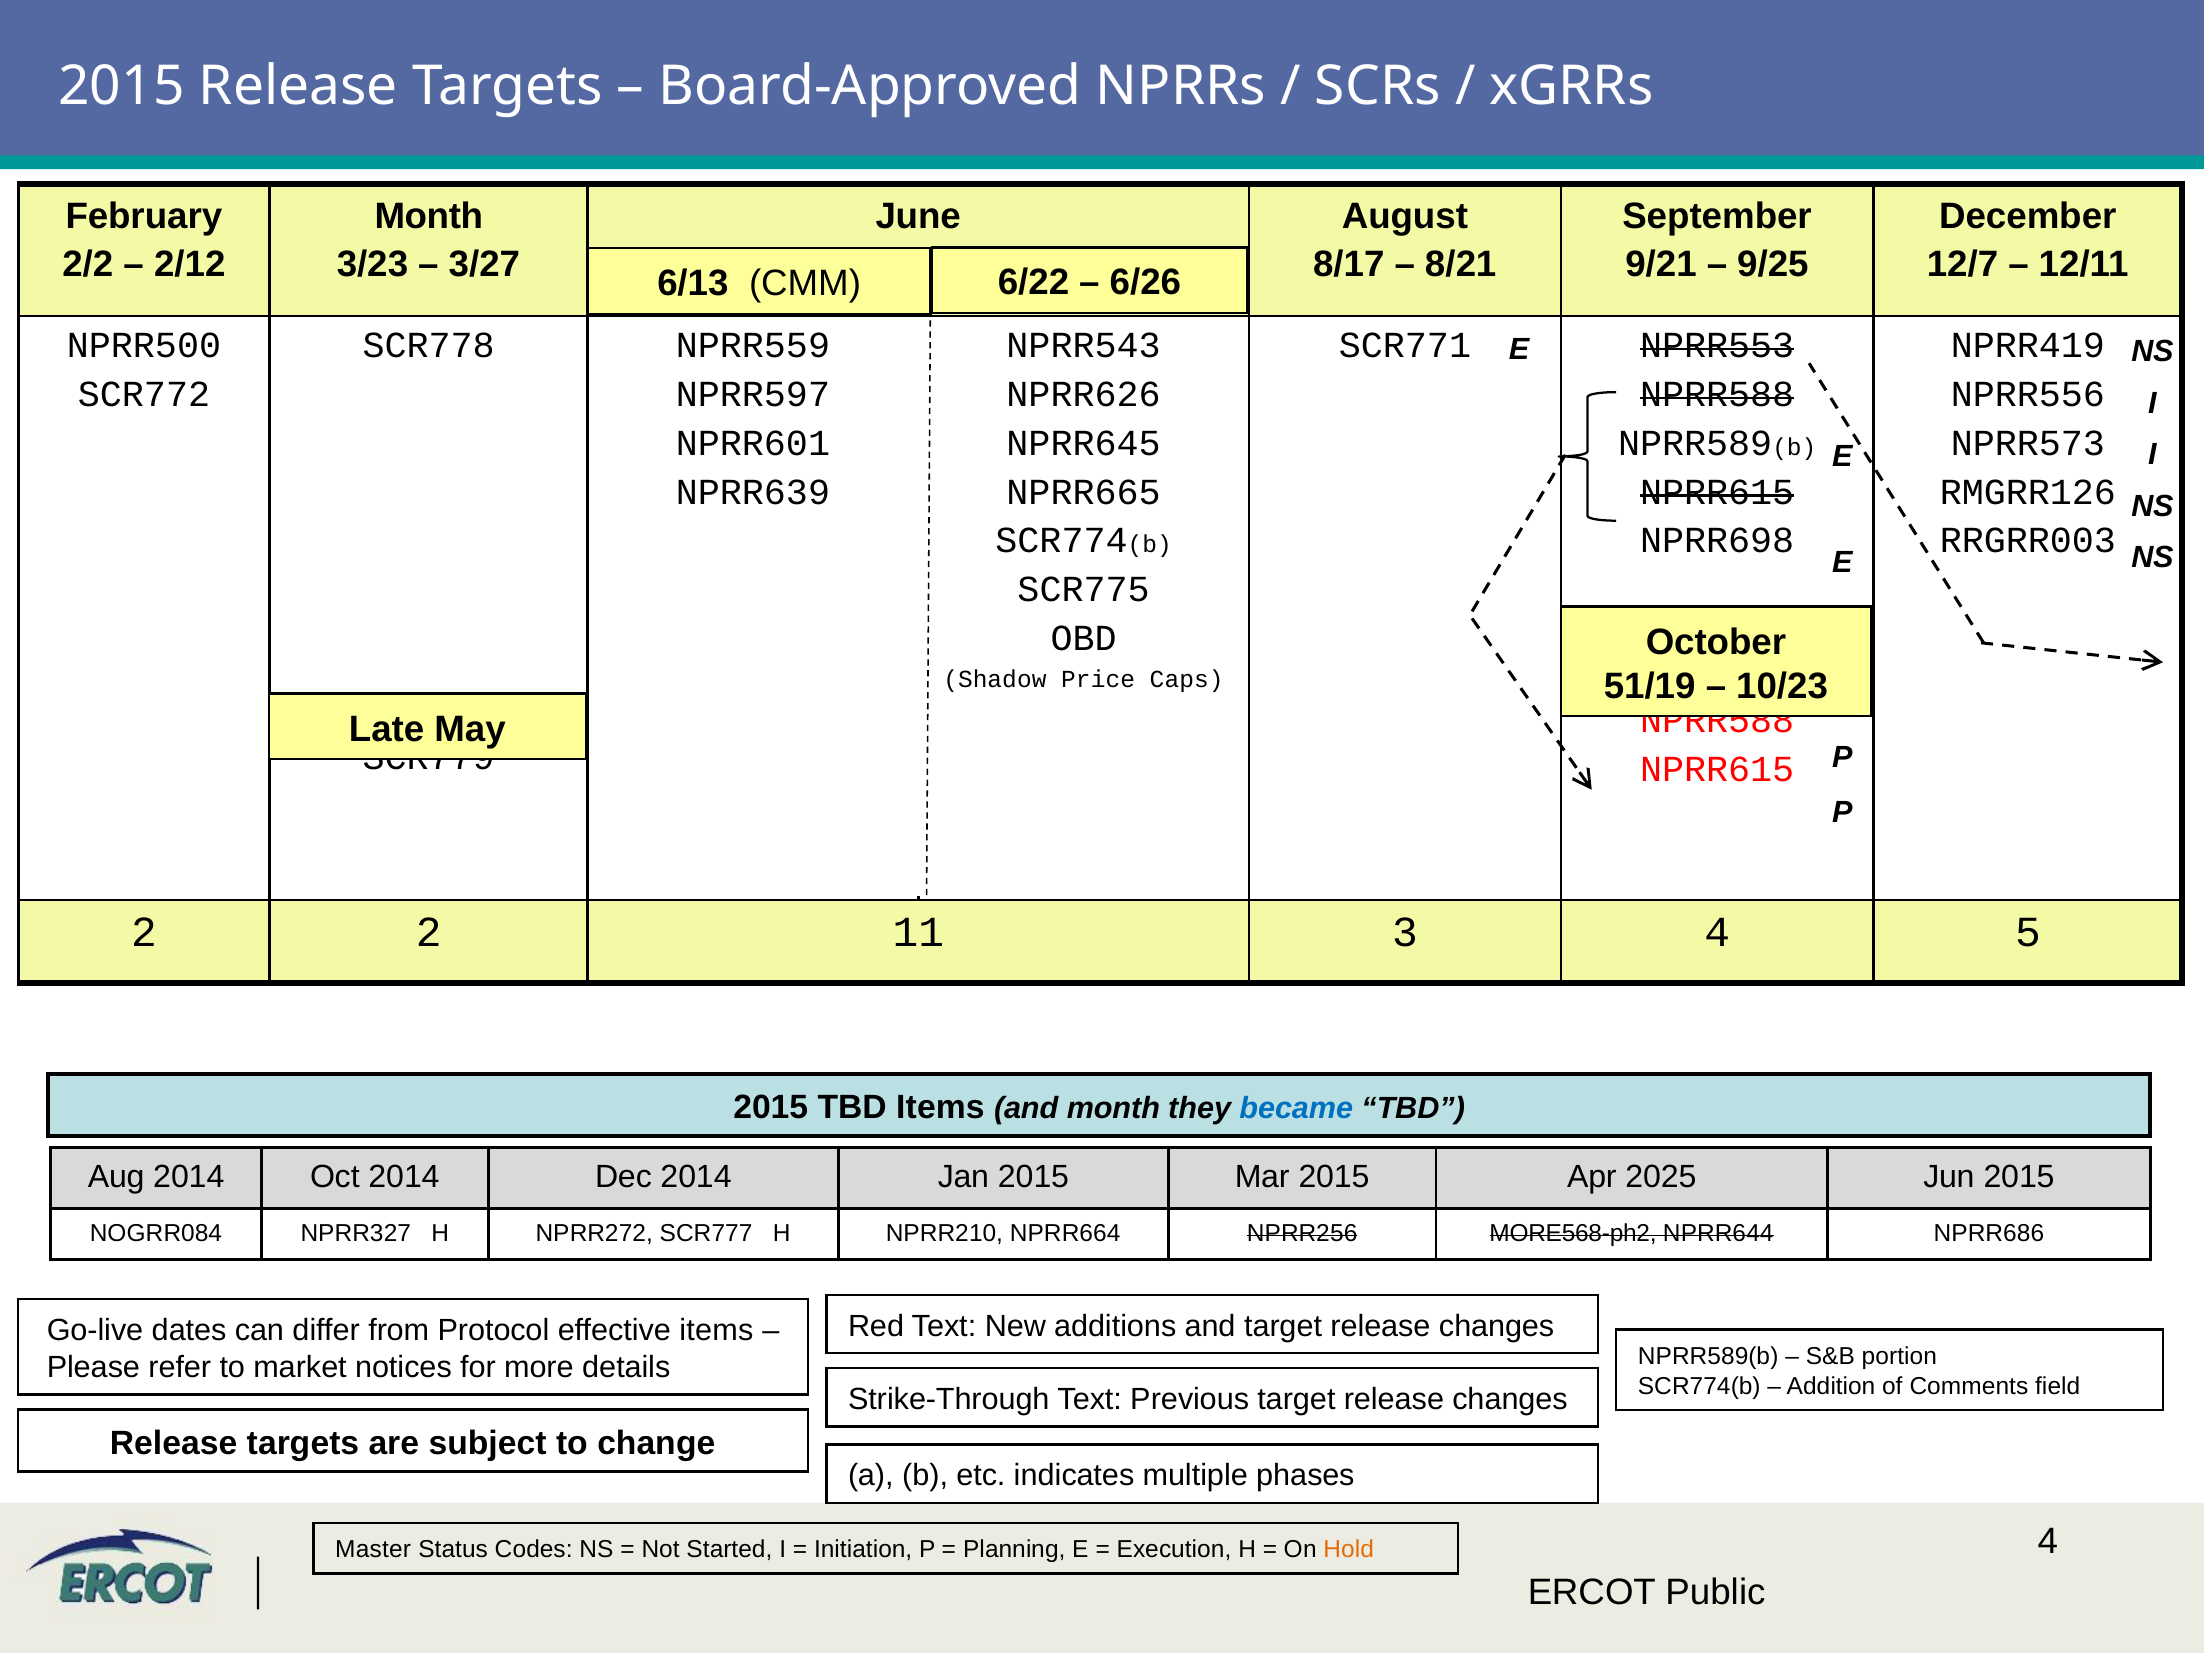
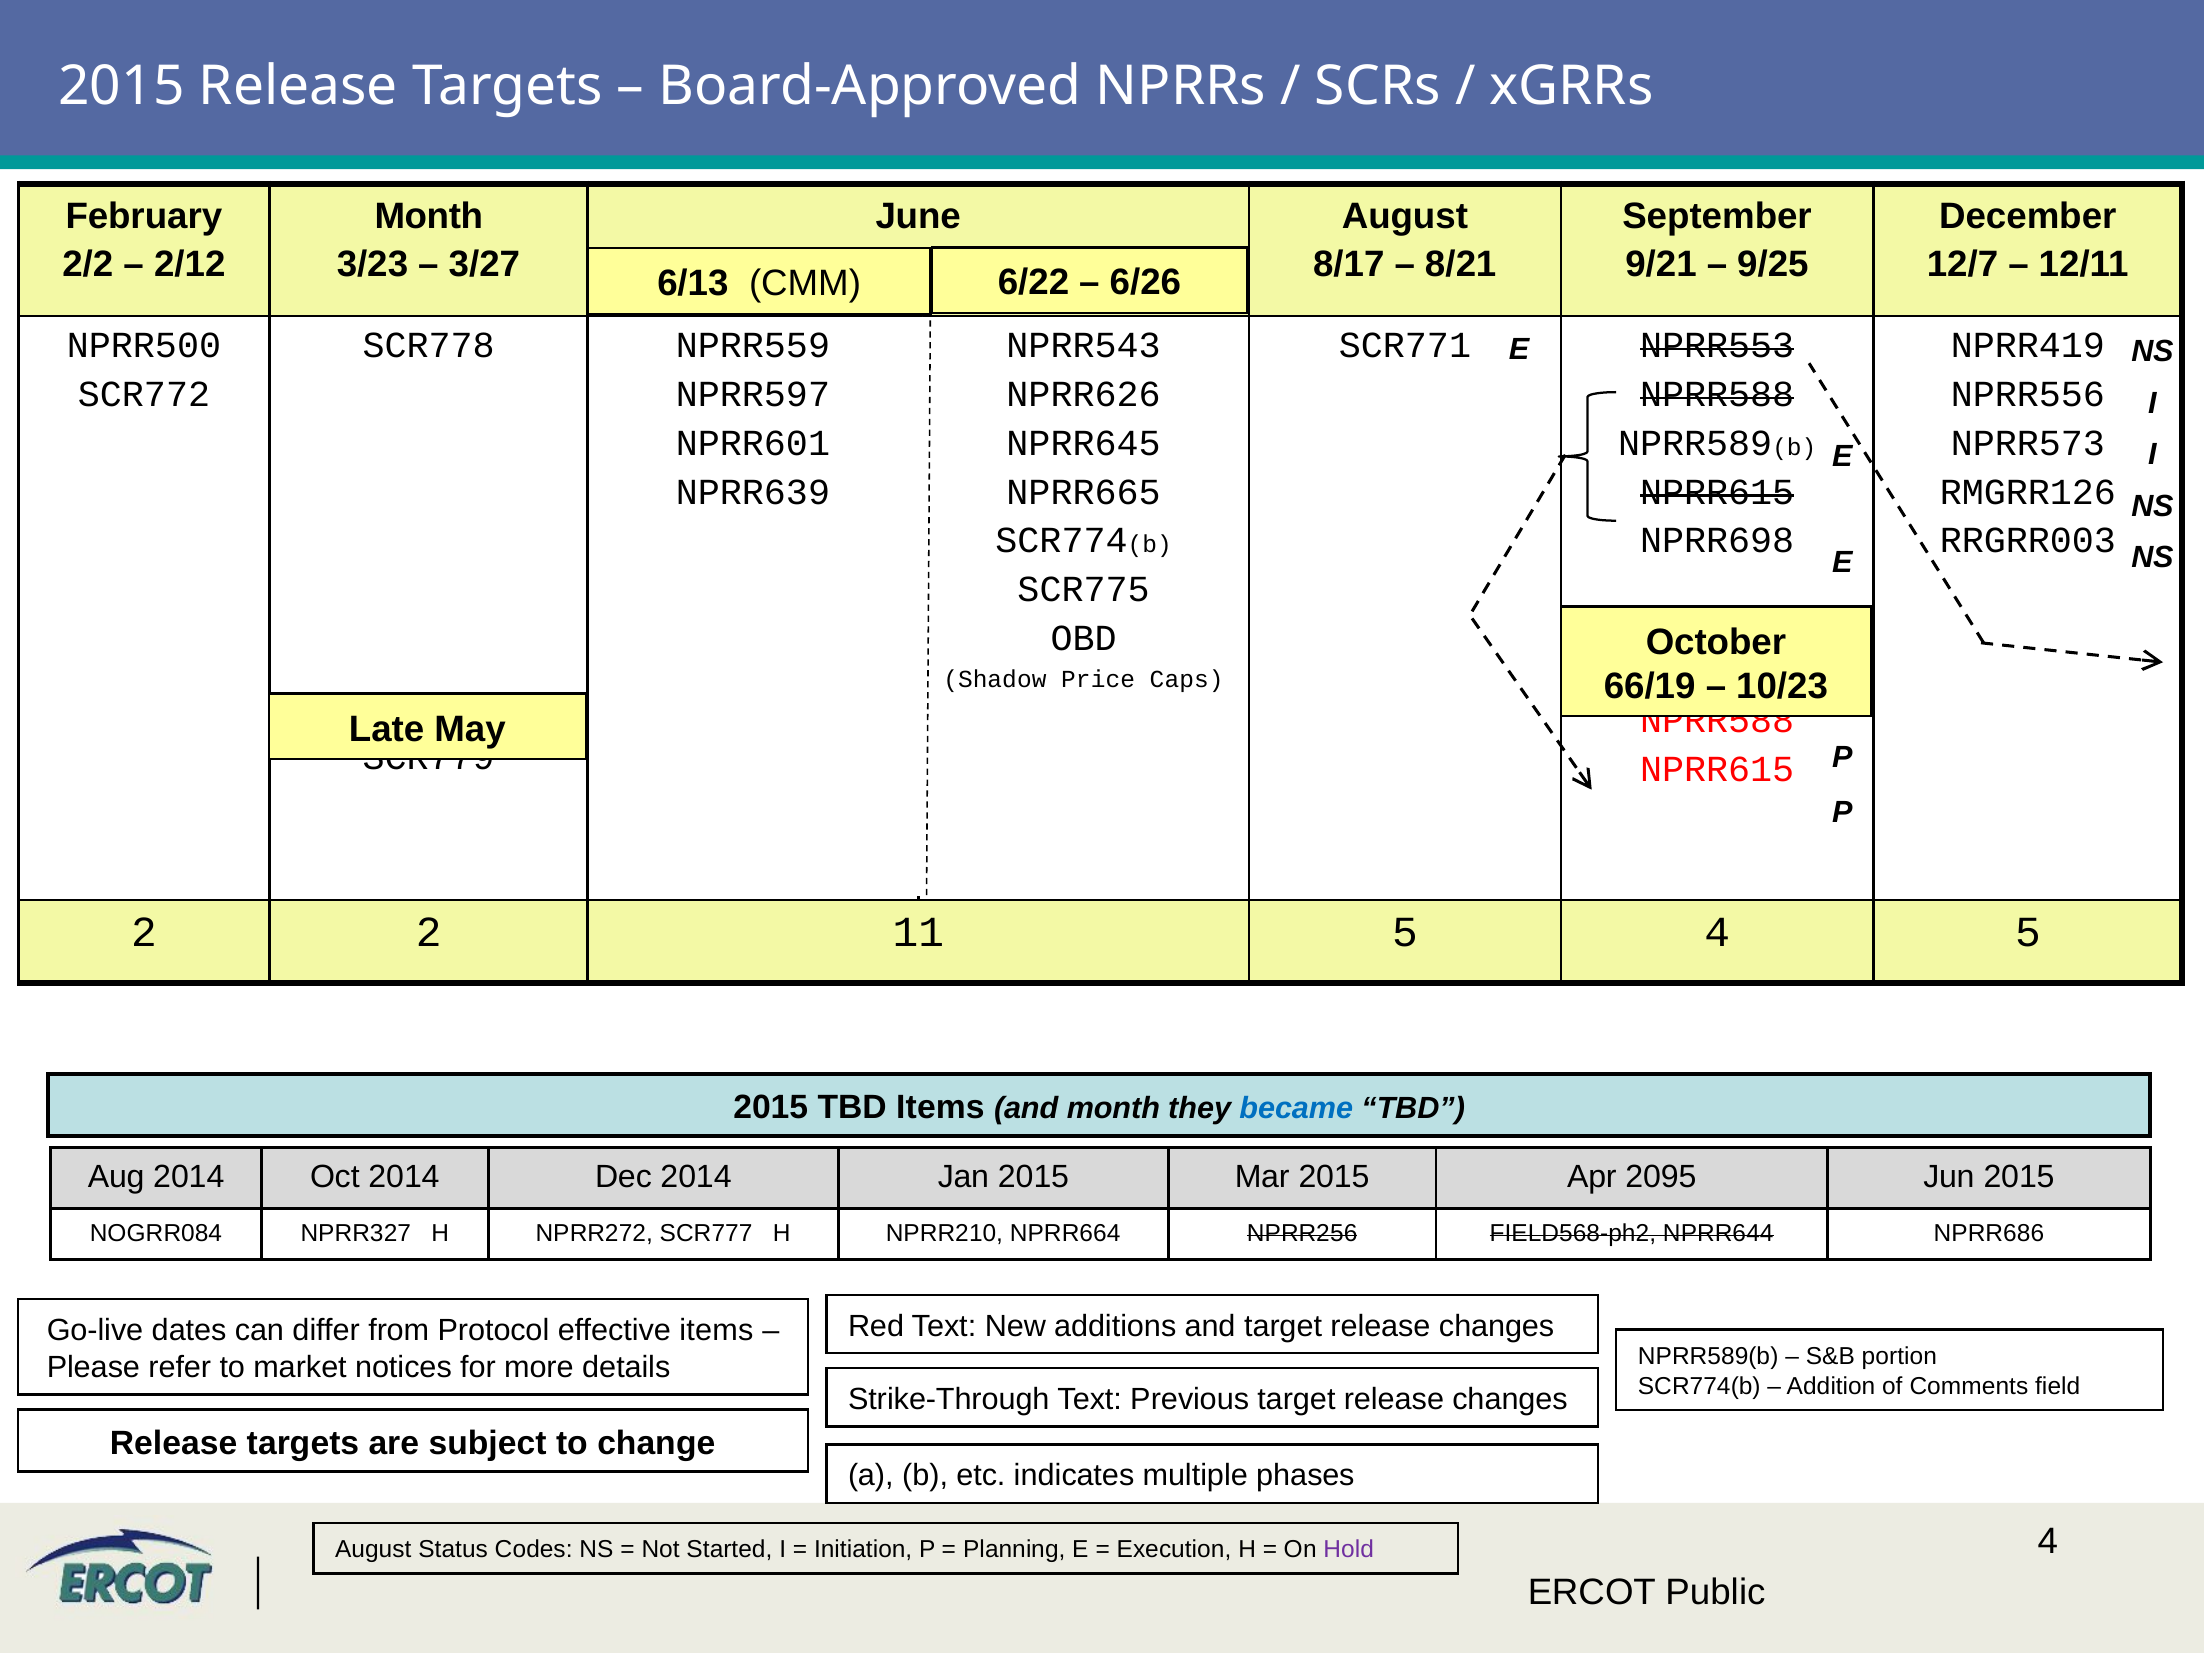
51/19: 51/19 -> 66/19 (1650, 686)
11 3: 3 -> 5 (1405, 932)
2025: 2025 -> 2095 (1661, 1177)
MORE568-ph2: MORE568-ph2 -> FIELD568-ph2 (1573, 1234)
Master: Master -> August (373, 1550)
Hold colour: orange -> purple (1349, 1550)
